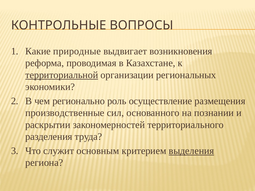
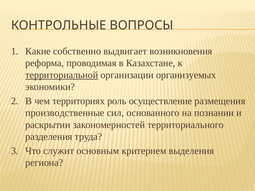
природные: природные -> собственно (77, 51)
региональных: региональных -> организуемых (186, 75)
регионально: регионально -> территориях (79, 101)
выделения underline: present -> none (191, 151)
